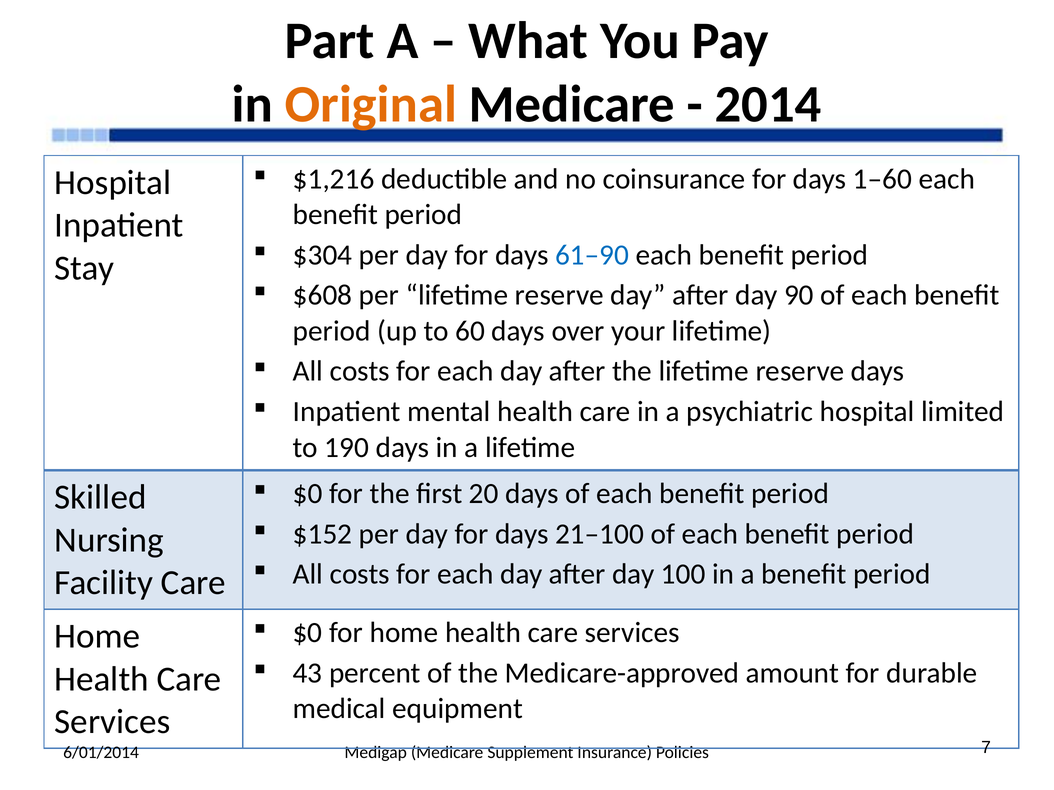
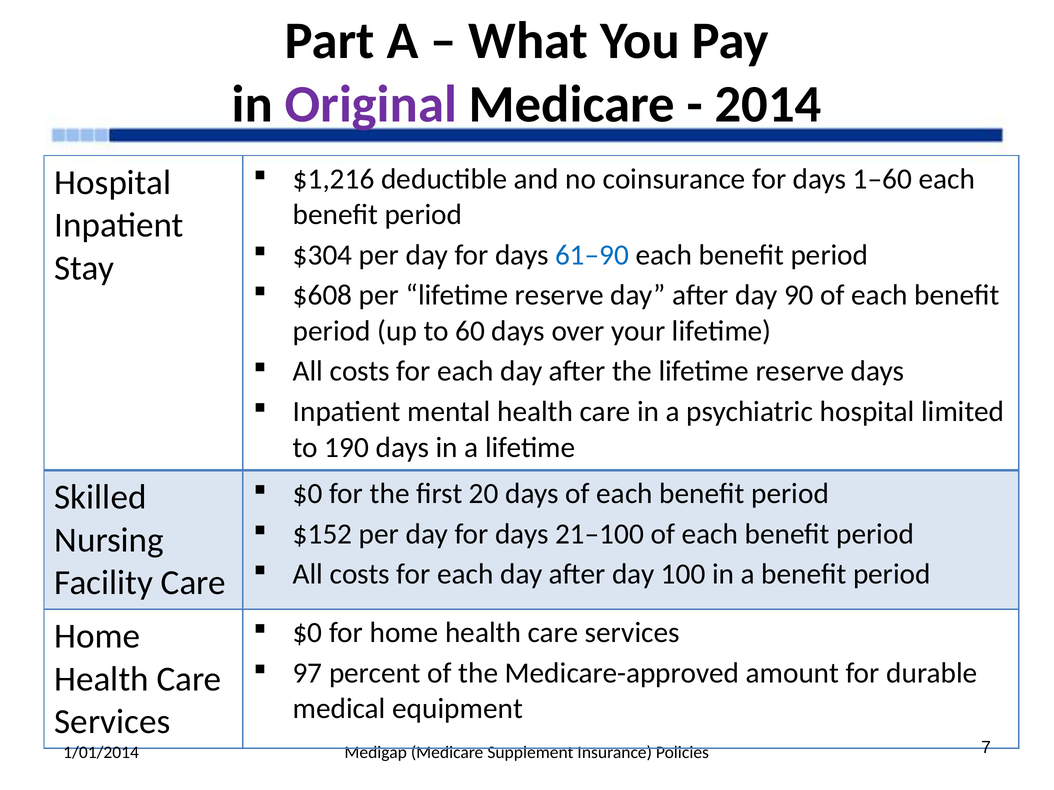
Original colour: orange -> purple (371, 104)
43: 43 -> 97 (307, 673)
6/01/2014: 6/01/2014 -> 1/01/2014 (101, 753)
